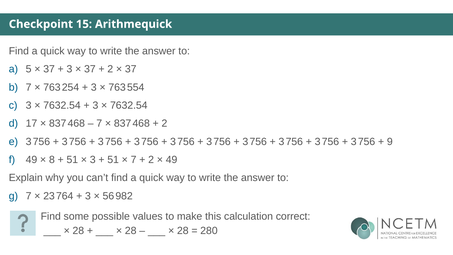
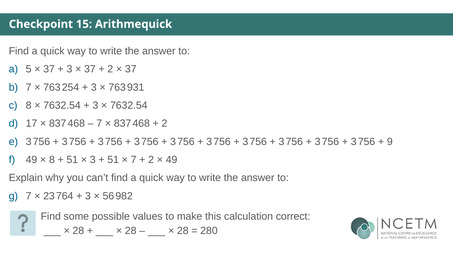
554: 554 -> 931 (136, 87)
3: 3 -> 8 (29, 105)
